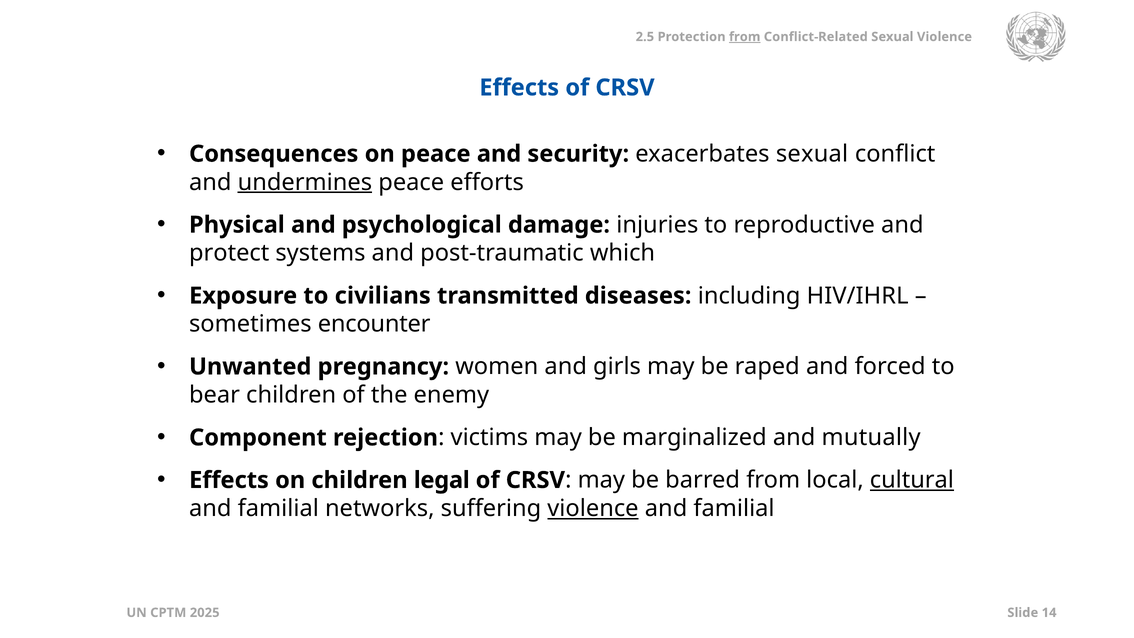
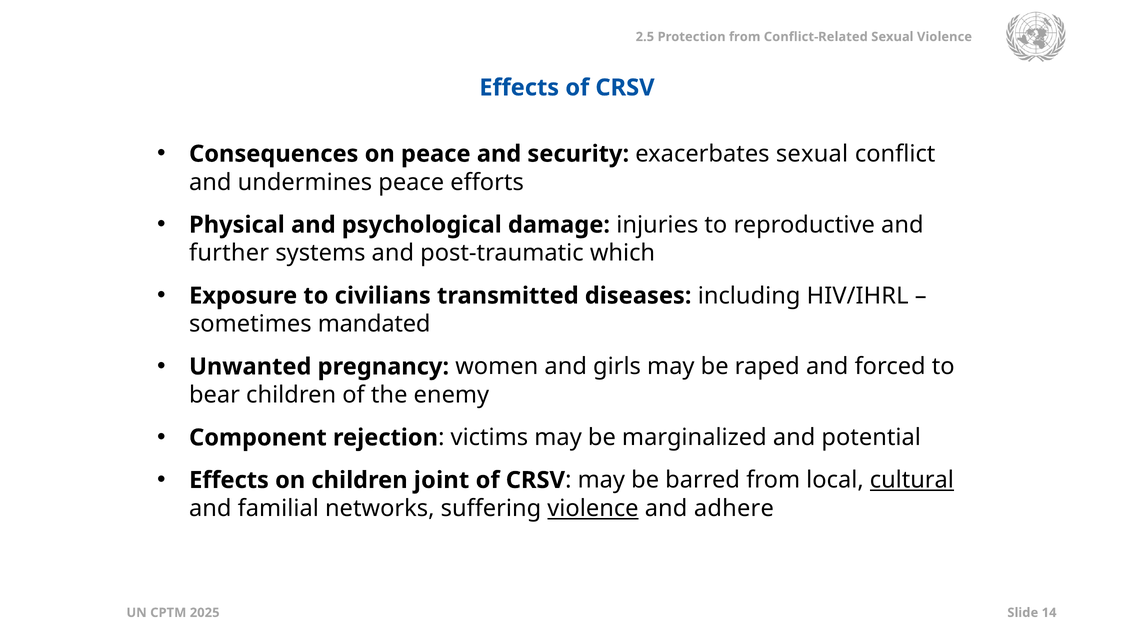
from underline: present -> none (745, 37)
undermines underline: present -> none (305, 182)
protect: protect -> further (229, 253)
encounter: encounter -> mandated (374, 324)
mutually: mutually -> potential (871, 438)
legal: legal -> joint (442, 480)
familial: familial -> adhere (734, 508)
